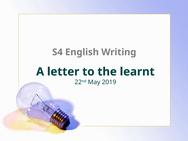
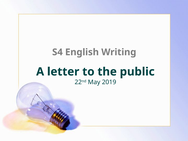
learnt: learnt -> public (137, 72)
